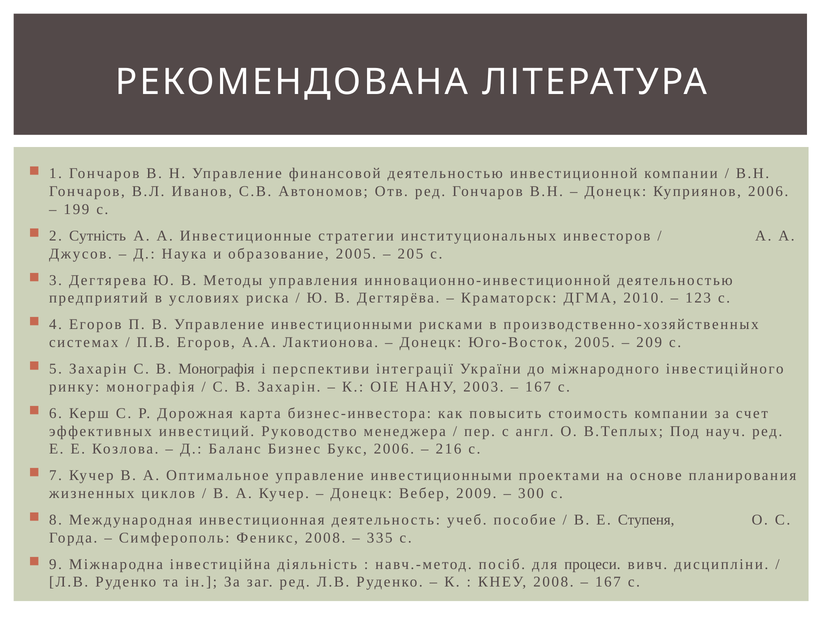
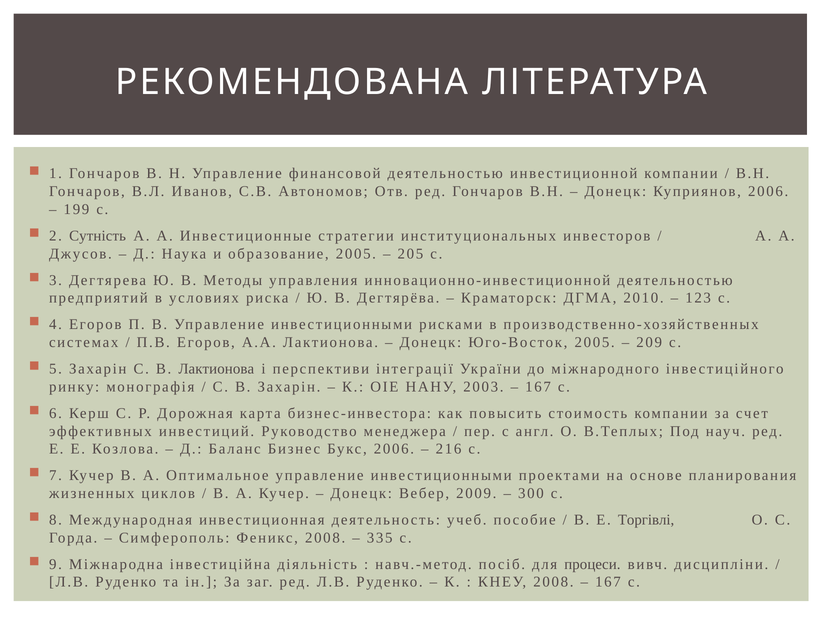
В Монографія: Монографія -> Лактионова (216, 369)
Ступеня: Ступеня -> Торгівлі (646, 520)
